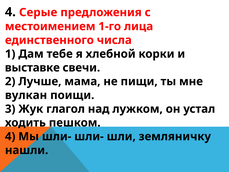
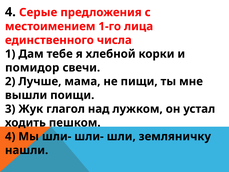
выставке: выставке -> помидор (32, 68)
вулкан: вулкан -> вышли (26, 95)
